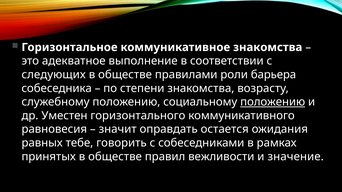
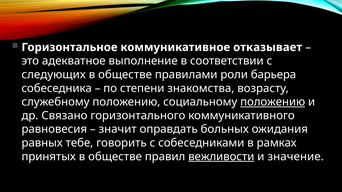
коммуникативное знакомства: знакомства -> отказывает (268, 47)
Уместен: Уместен -> Связано (64, 116)
остается: остается -> больных (225, 129)
вежливости underline: none -> present (221, 157)
